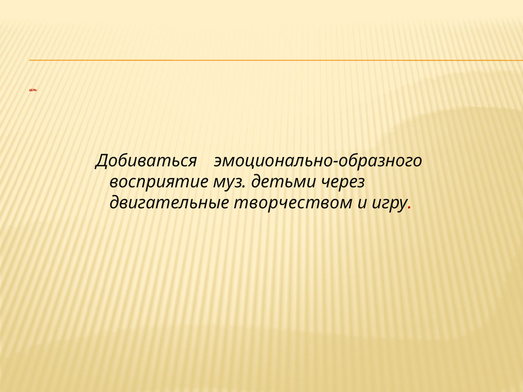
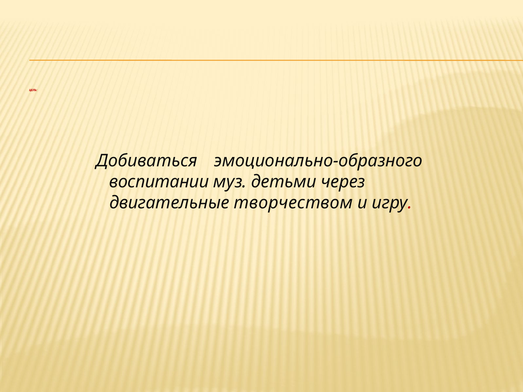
восприятие: восприятие -> воспитании (159, 182)
